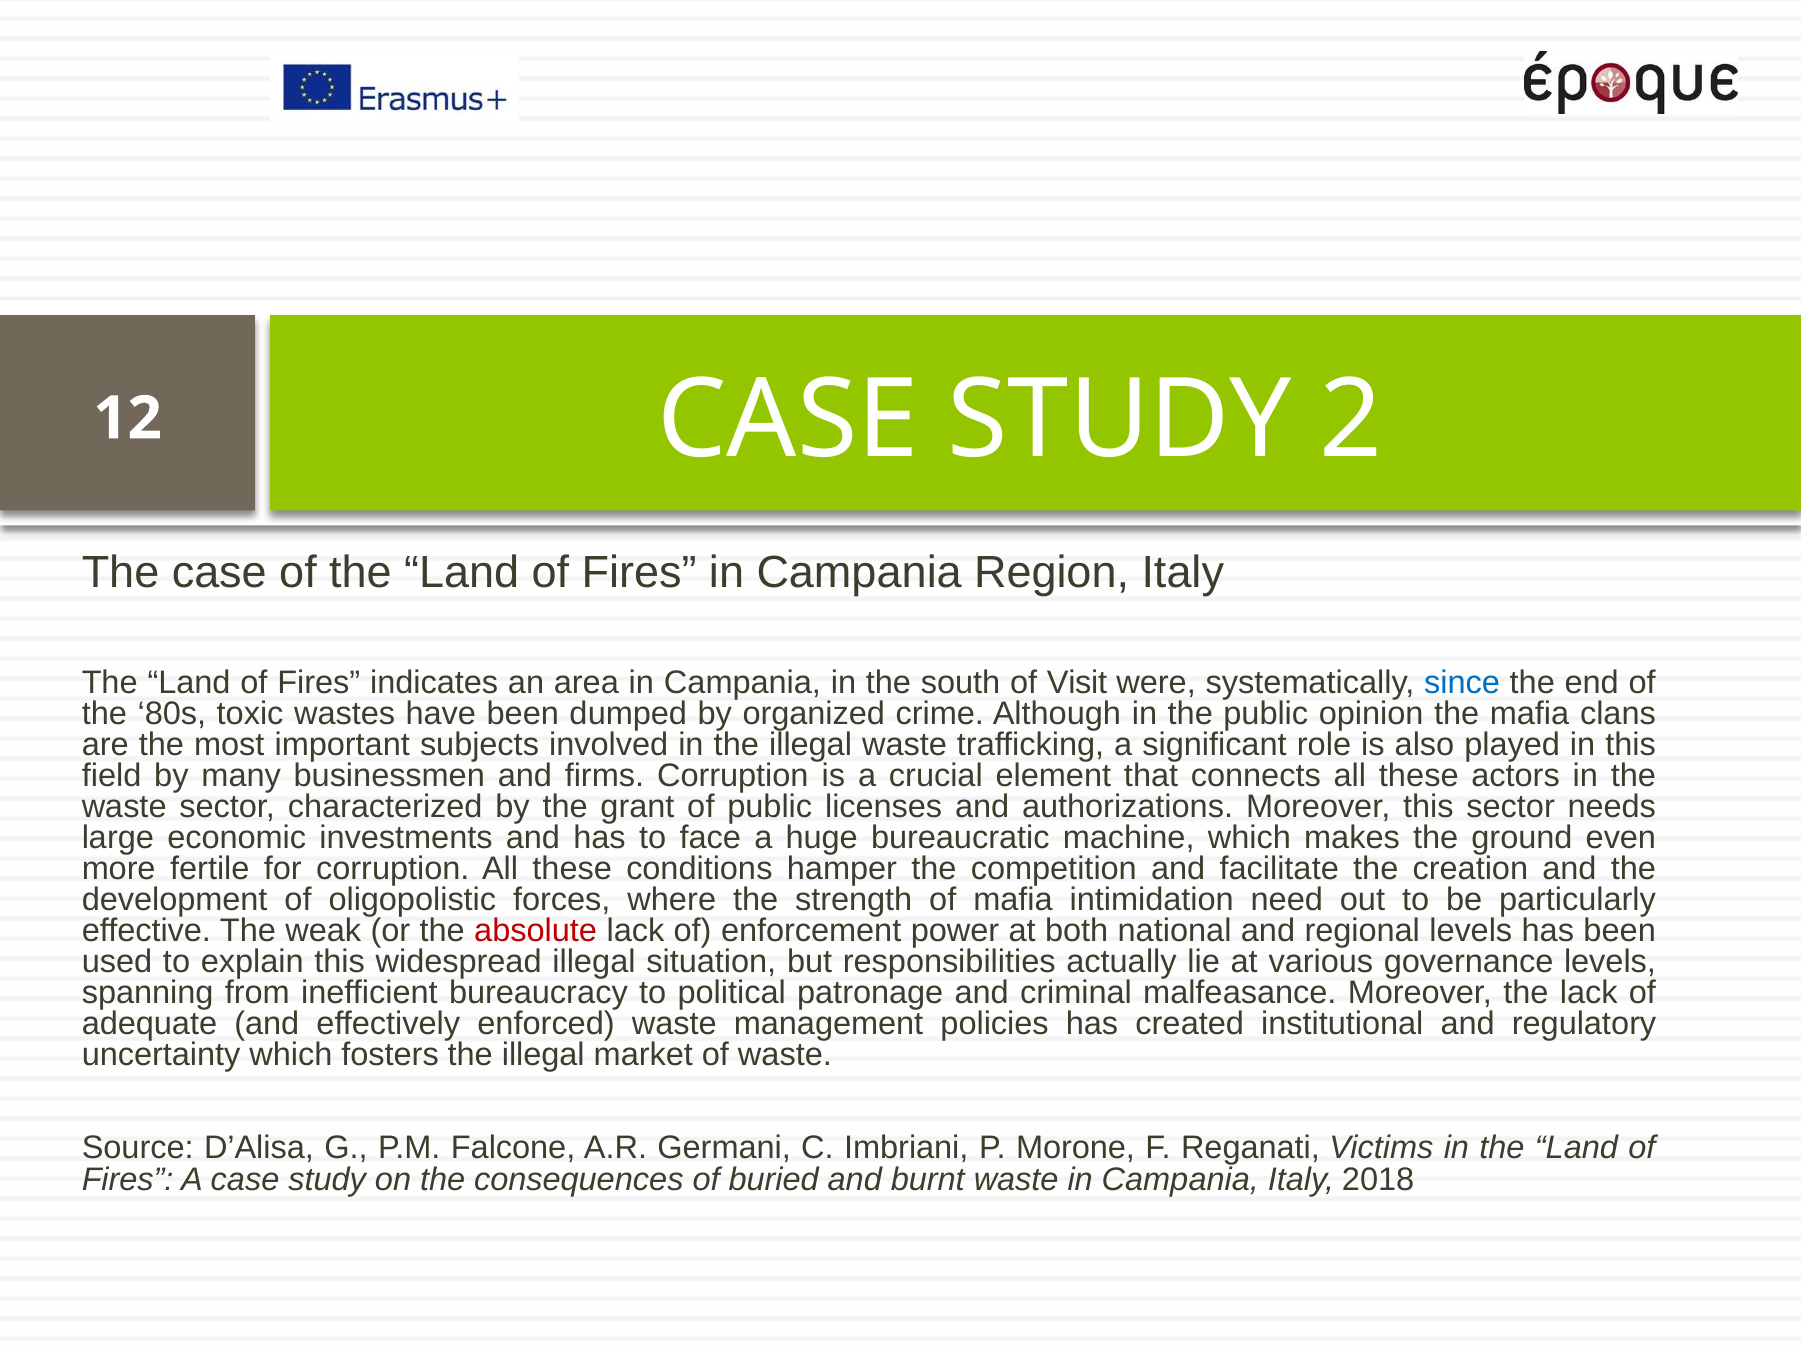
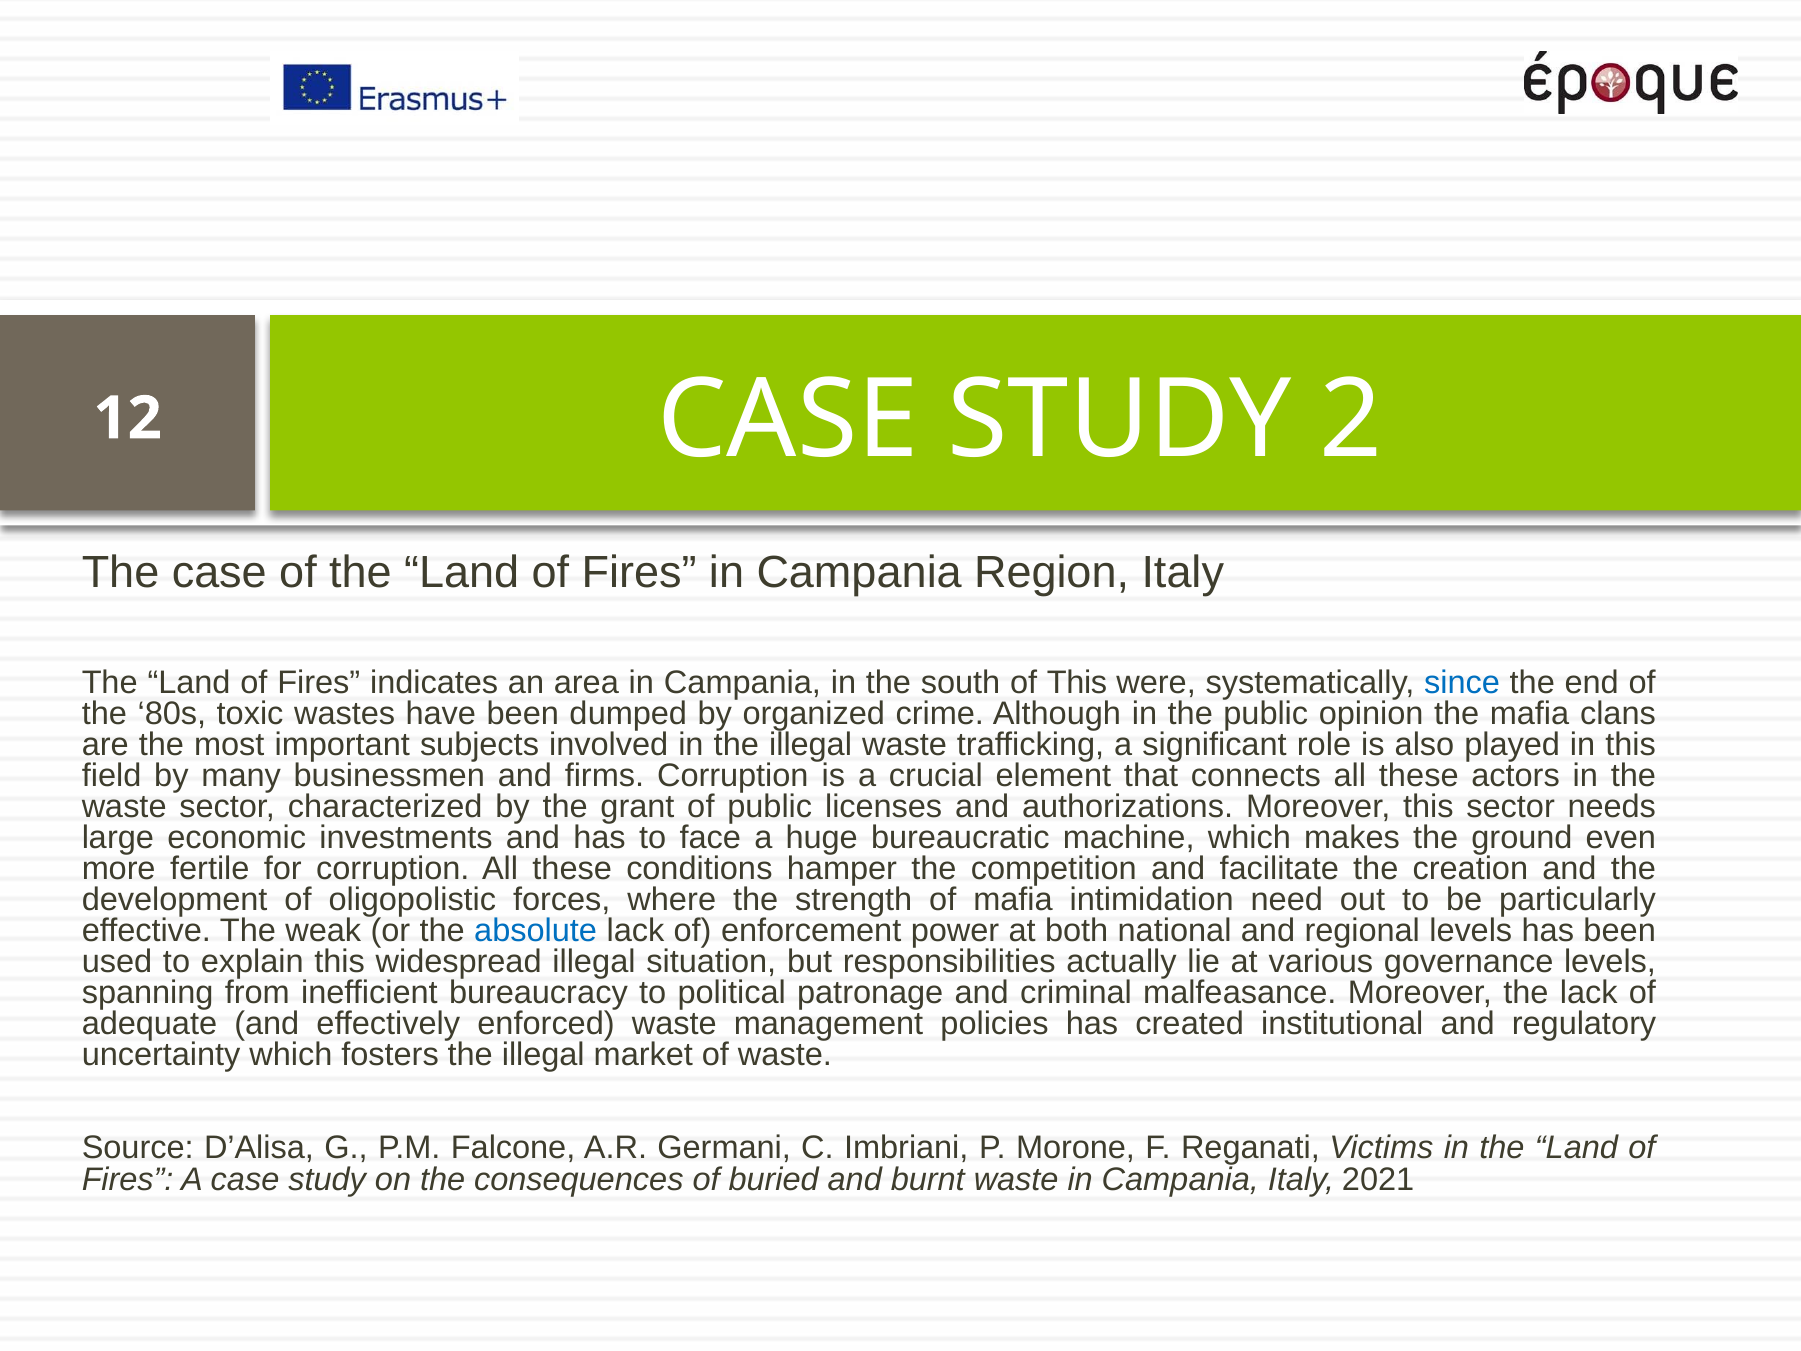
of Visit: Visit -> This (1077, 682)
absolute colour: red -> blue (536, 931)
2018: 2018 -> 2021 (1378, 1179)
